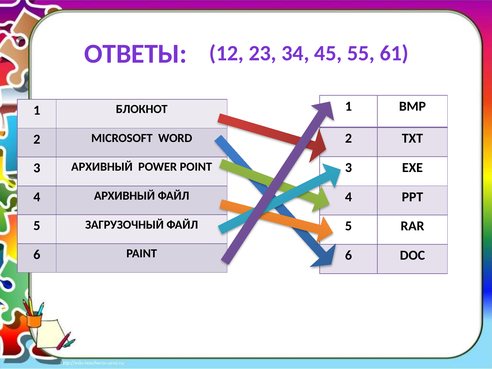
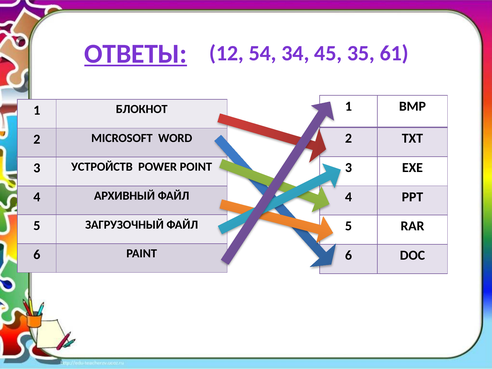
ОТВЕТЫ underline: none -> present (136, 54)
23: 23 -> 54 (263, 53)
55: 55 -> 35 (361, 53)
3 АРХИВНЫЙ: АРХИВНЫЙ -> УСТРОЙСТВ (102, 167)
